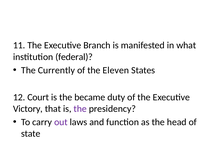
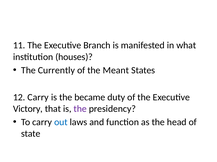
federal: federal -> houses (74, 57)
Eleven: Eleven -> Meant (116, 71)
12 Court: Court -> Carry (38, 98)
out colour: purple -> blue (61, 123)
